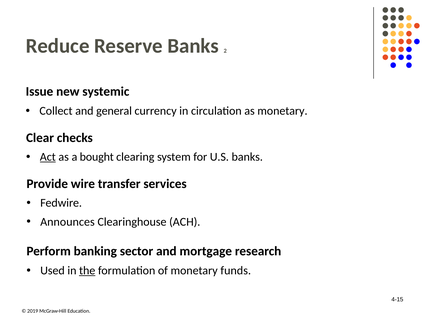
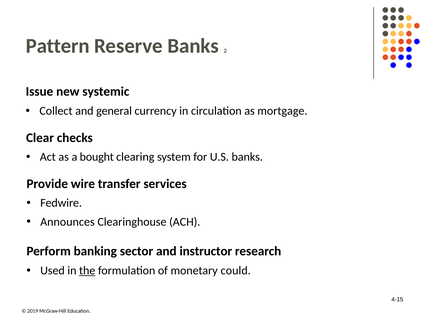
Reduce: Reduce -> Pattern (58, 46)
as monetary: monetary -> mortgage (282, 111)
Act underline: present -> none (48, 157)
mortgage: mortgage -> instructor (206, 251)
funds: funds -> could (236, 270)
